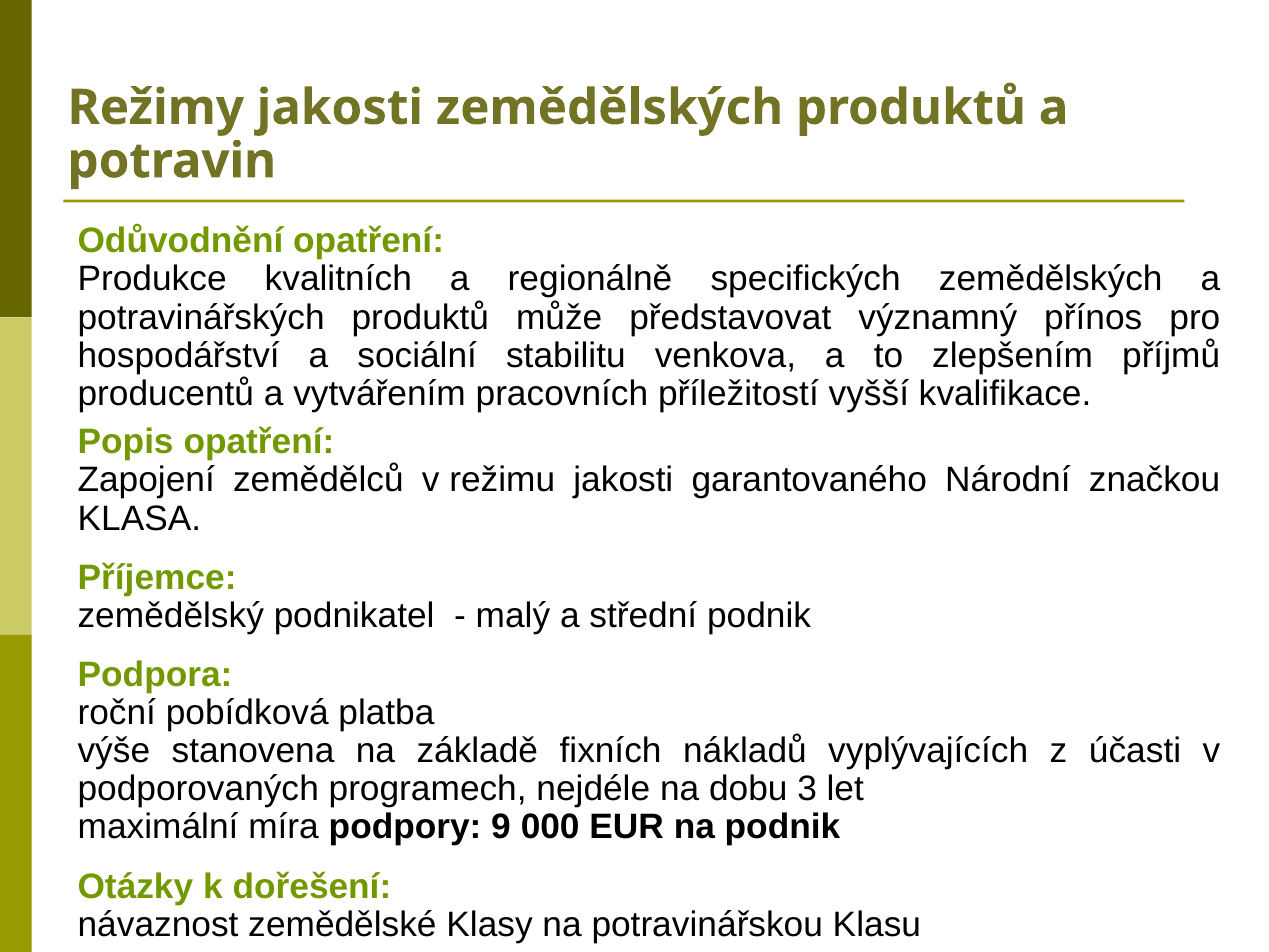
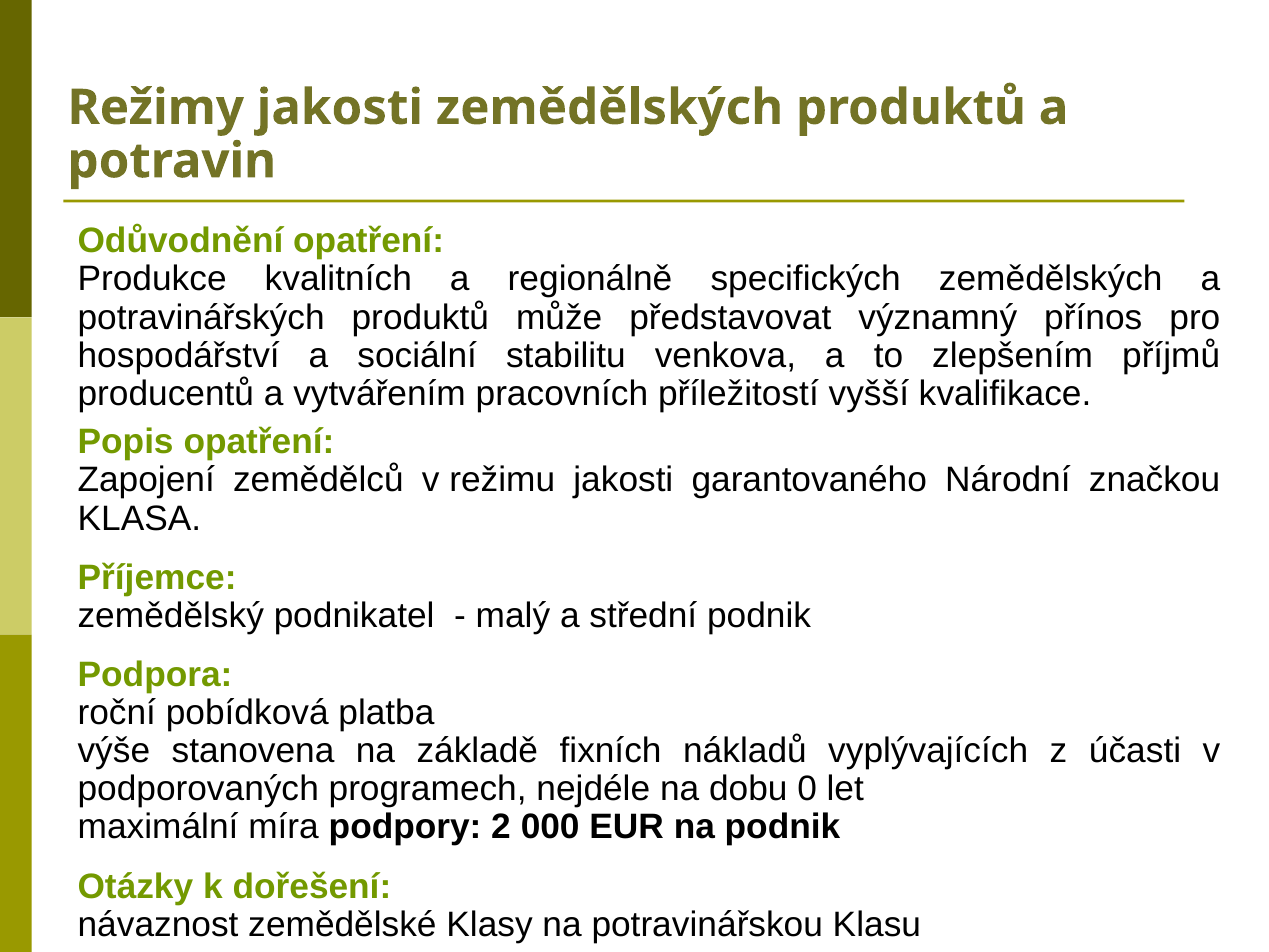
3: 3 -> 0 (807, 789)
9: 9 -> 2 (501, 827)
